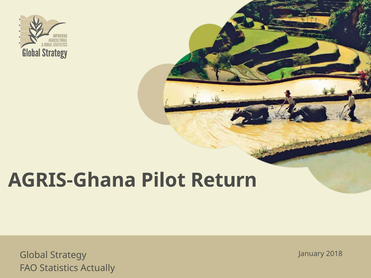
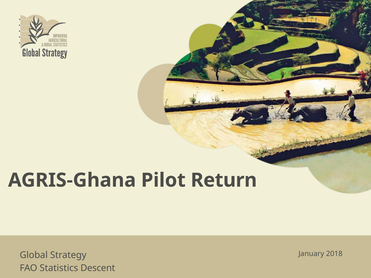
Actually: Actually -> Descent (98, 268)
